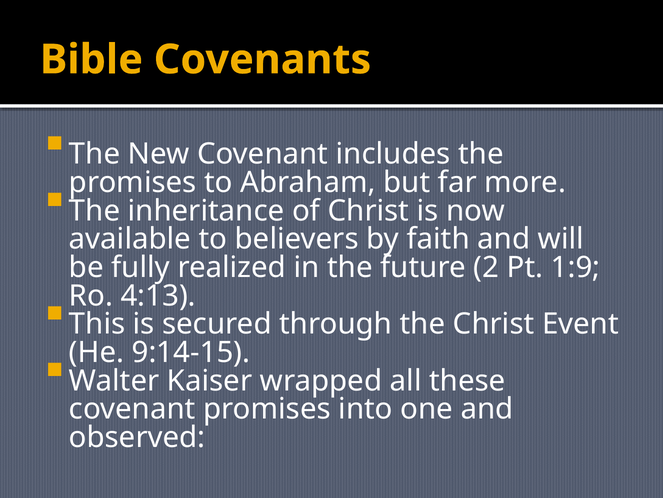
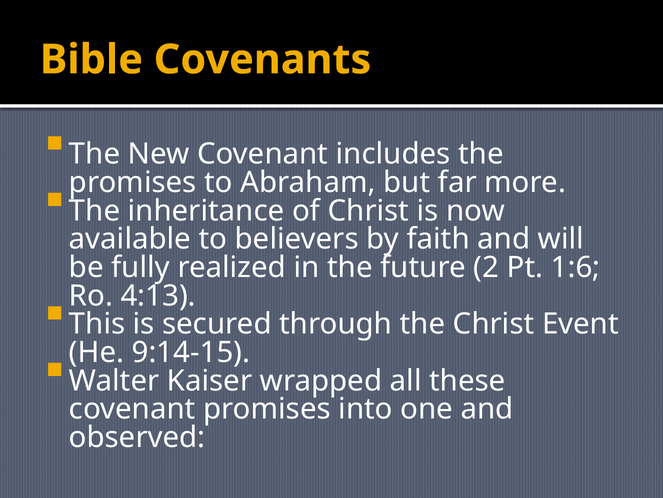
1:9: 1:9 -> 1:6 (576, 267)
